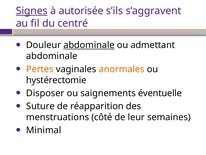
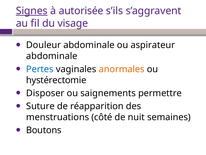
centré: centré -> visage (73, 23)
abdominale underline: present -> none (89, 45)
admettant: admettant -> aspirateur (153, 45)
Pertes colour: orange -> blue (40, 69)
éventuelle: éventuelle -> permettre (160, 93)
leur: leur -> nuit (136, 117)
Minimal: Minimal -> Boutons (44, 130)
